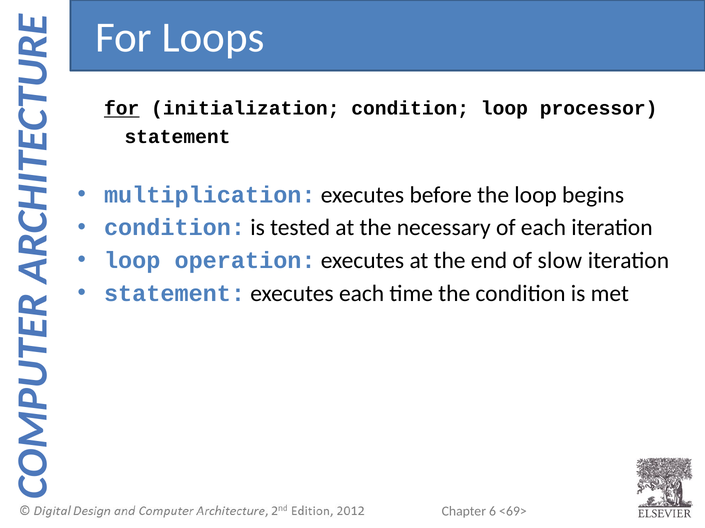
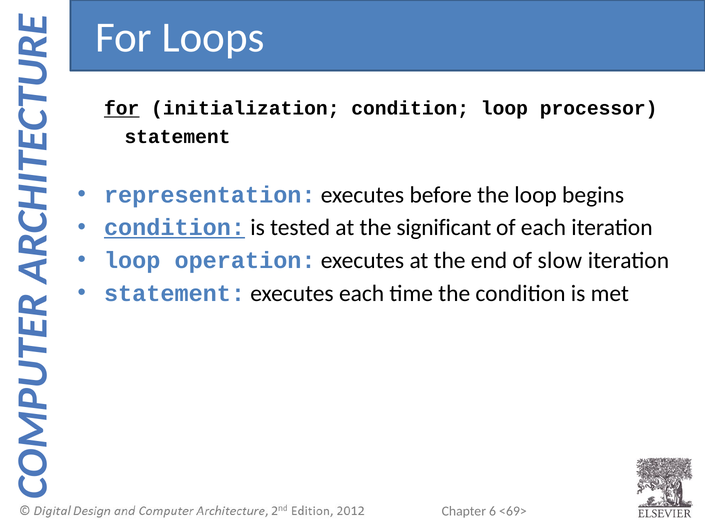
multiplication: multiplication -> representation (210, 195)
condition underline: none -> present (175, 228)
necessary: necessary -> significant (444, 228)
